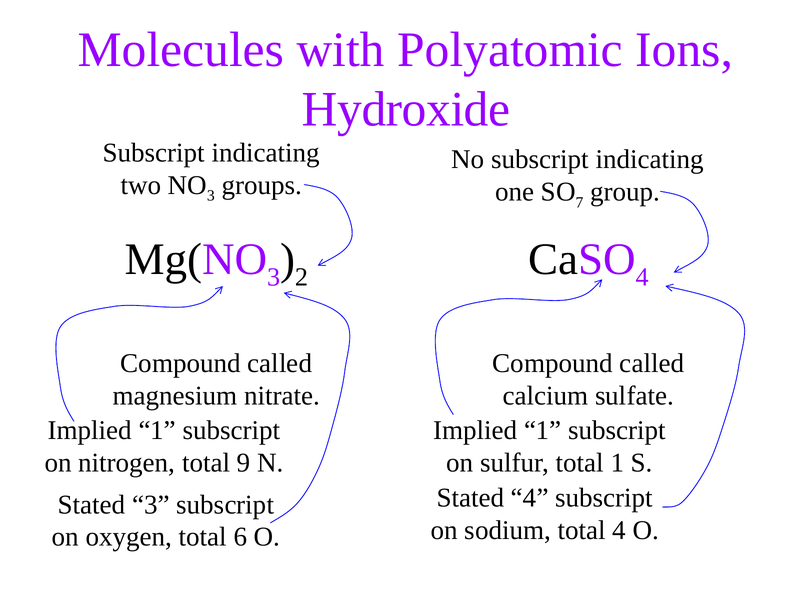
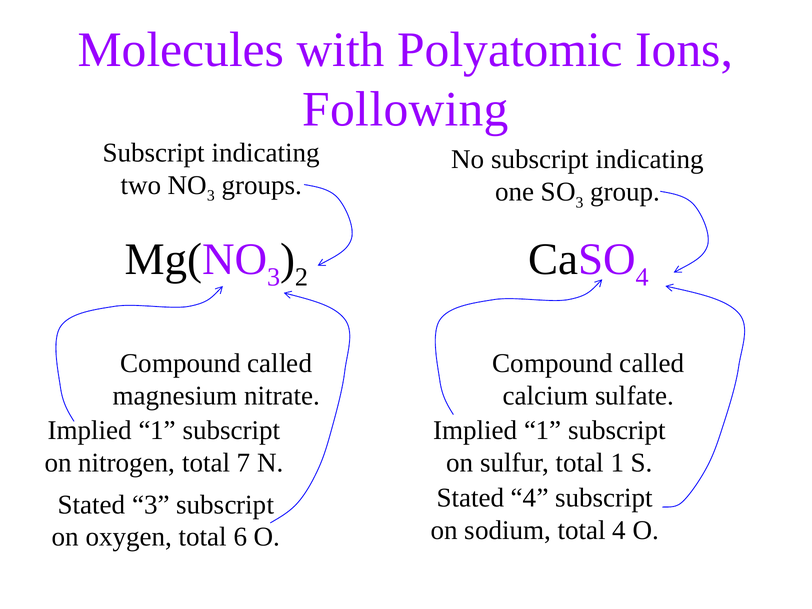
Hydroxide: Hydroxide -> Following (406, 109)
7: 7 -> 3 (579, 202)
9: 9 -> 7 (244, 463)
